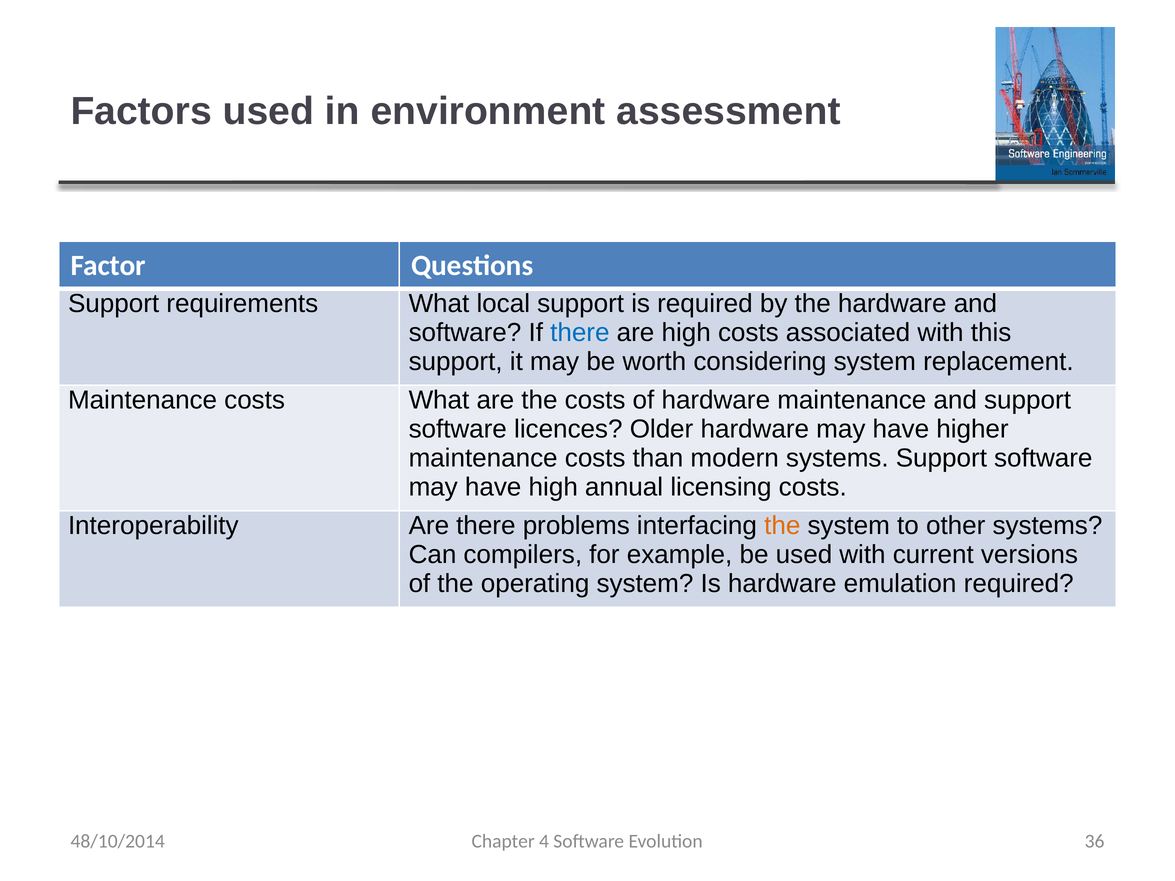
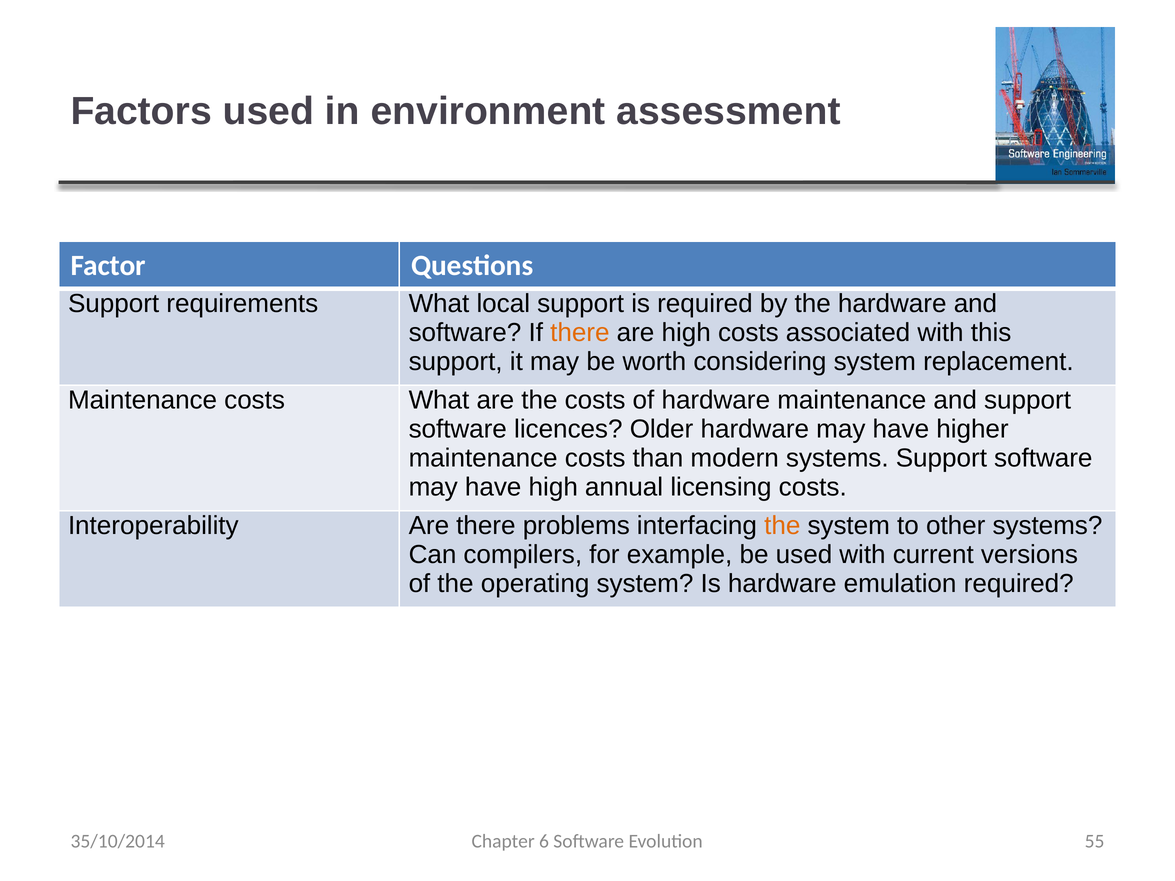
there colour: blue -> orange (580, 333)
4: 4 -> 6 (544, 841)
36: 36 -> 55 (1095, 841)
48/10/2014: 48/10/2014 -> 35/10/2014 (118, 842)
